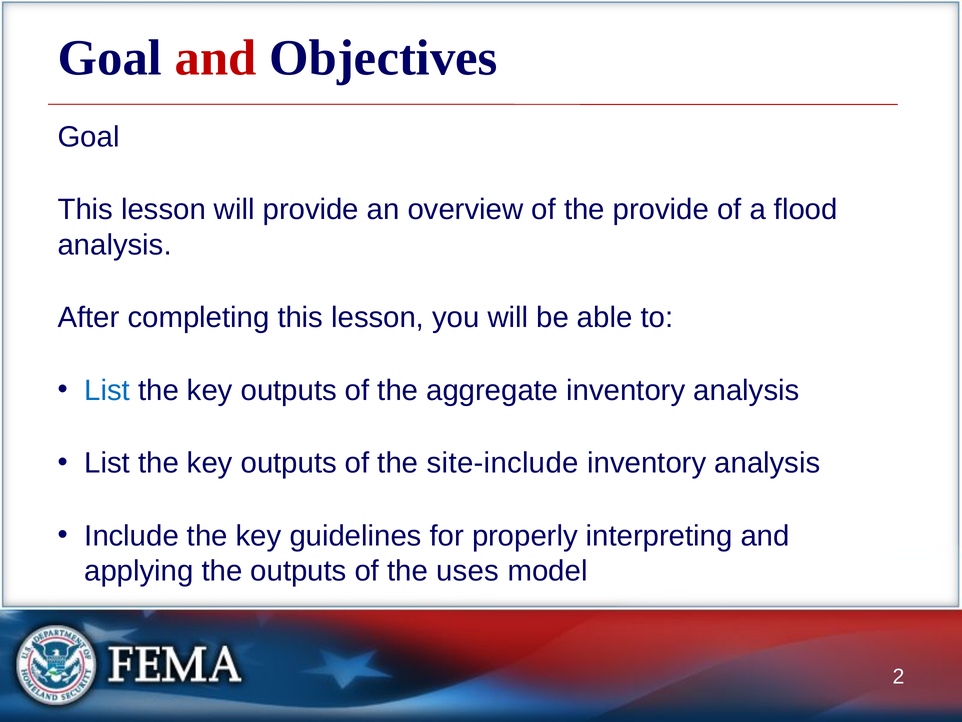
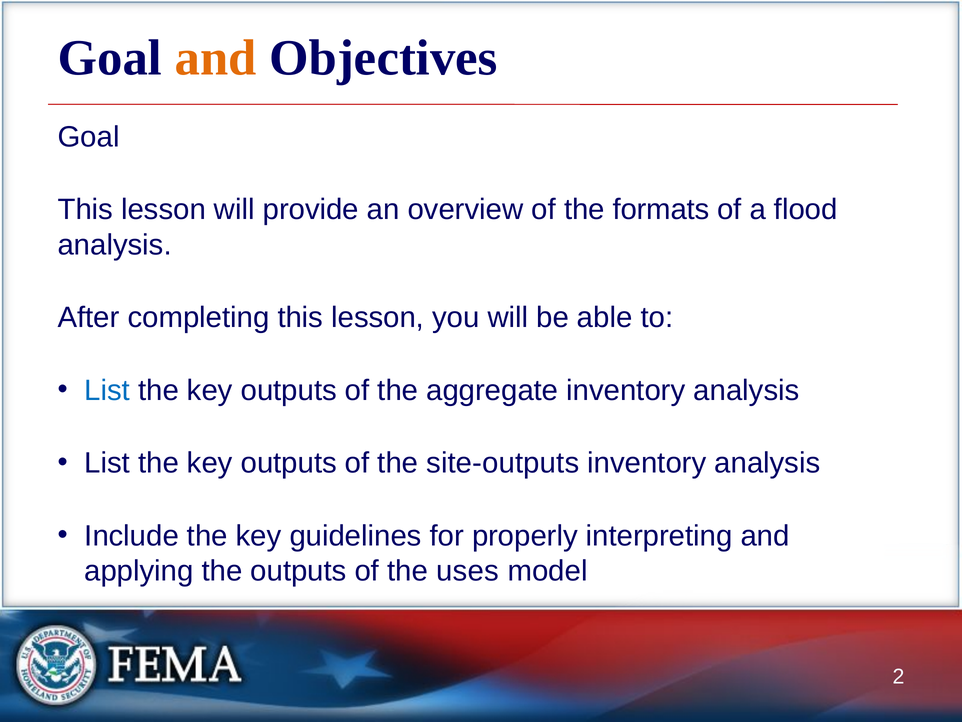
and colour: red -> orange (216, 58)
the provide: provide -> formats (661, 210)
site-include: site-include -> site-outputs (503, 463)
